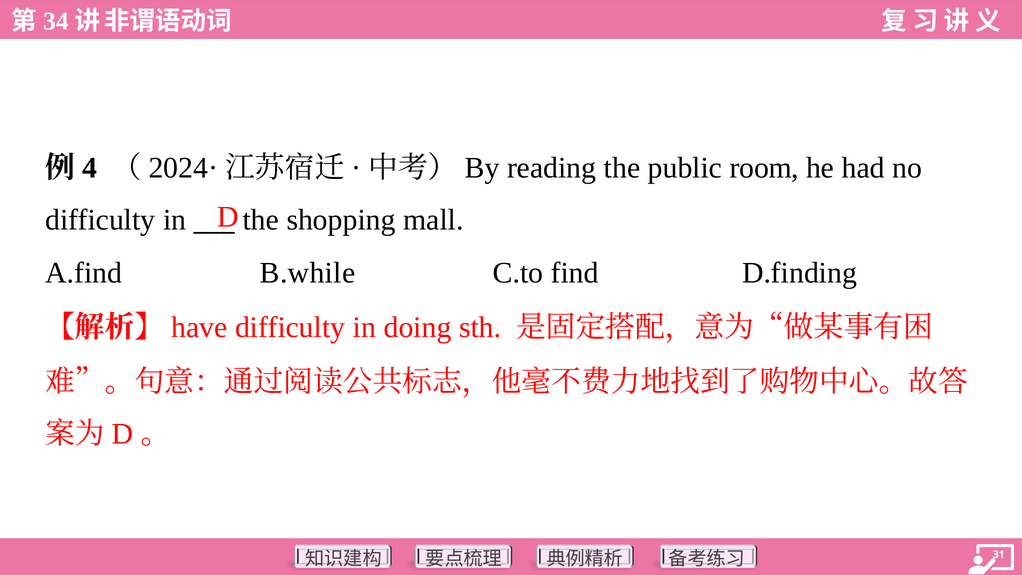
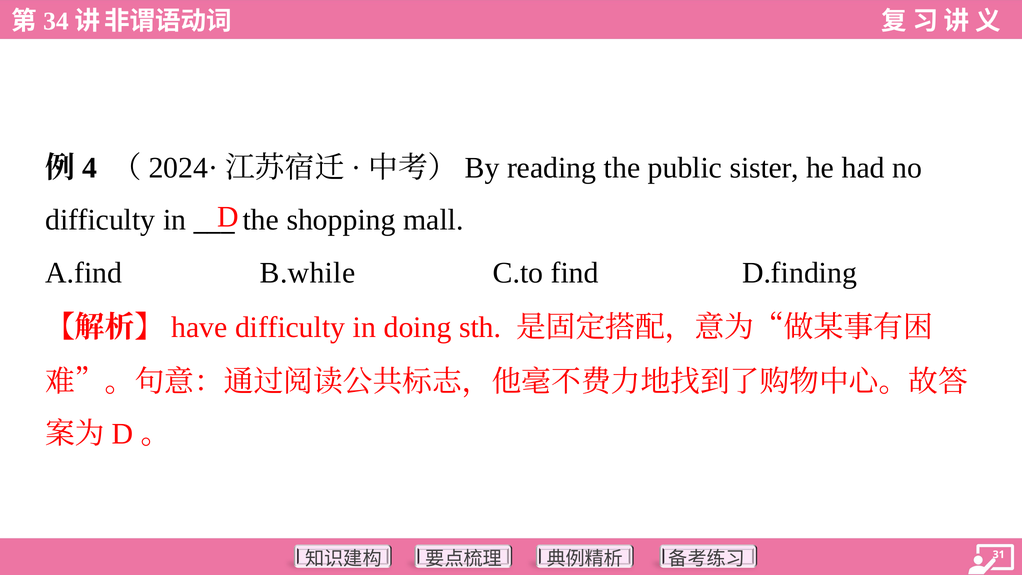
room: room -> sister (764, 168)
